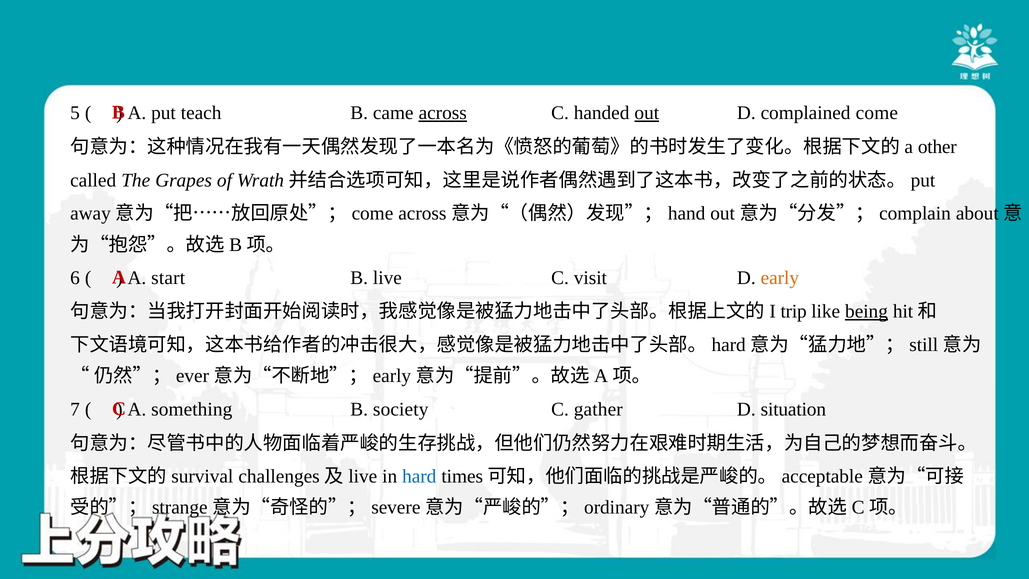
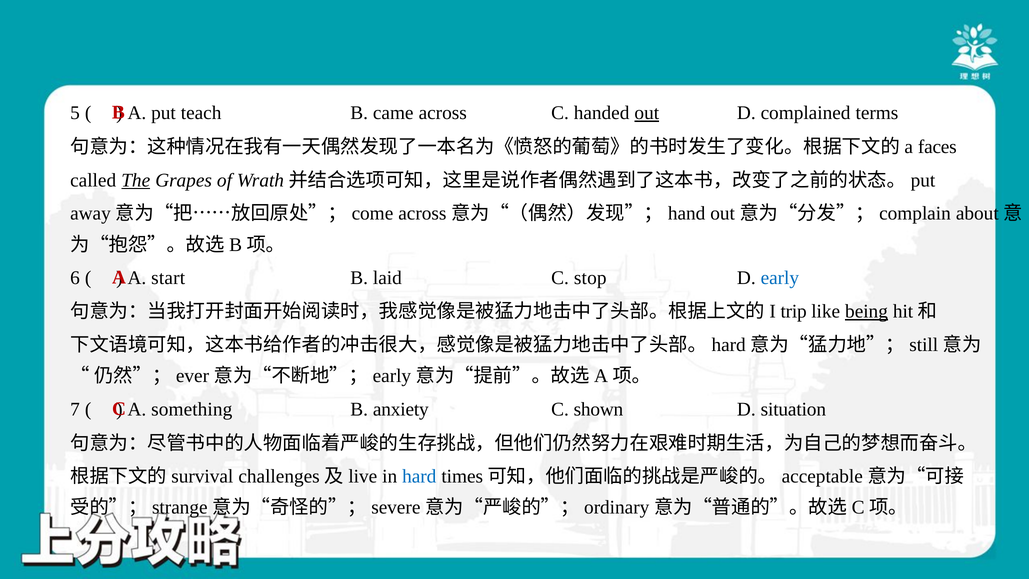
across underline: present -> none (443, 113)
come: come -> terms (877, 113)
other: other -> faces (937, 147)
The underline: none -> present (136, 180)
live: live -> laid (387, 278)
visit: visit -> stop (590, 278)
early colour: orange -> blue (780, 278)
society: society -> anxiety (401, 409)
gather: gather -> shown (598, 409)
